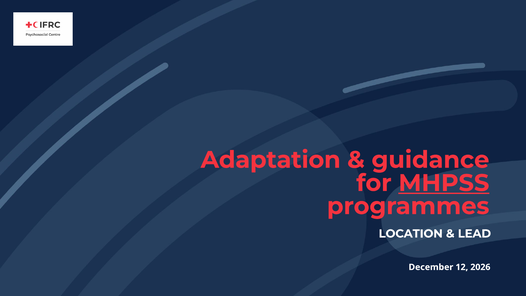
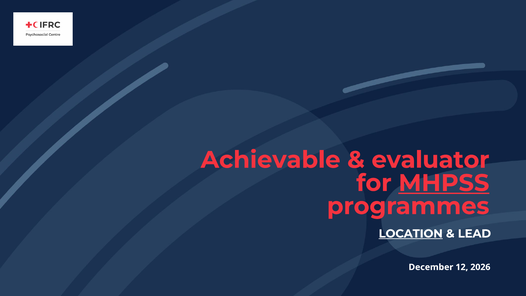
Adaptation: Adaptation -> Achievable (271, 160)
guidance: guidance -> evaluator (431, 160)
LOCATION underline: none -> present (411, 234)
